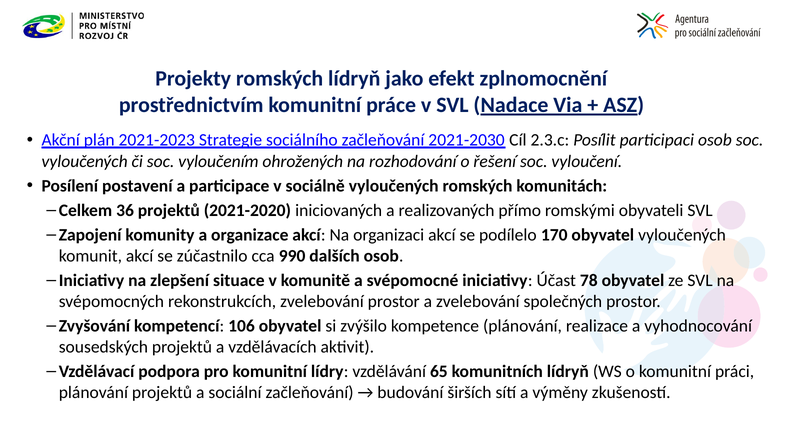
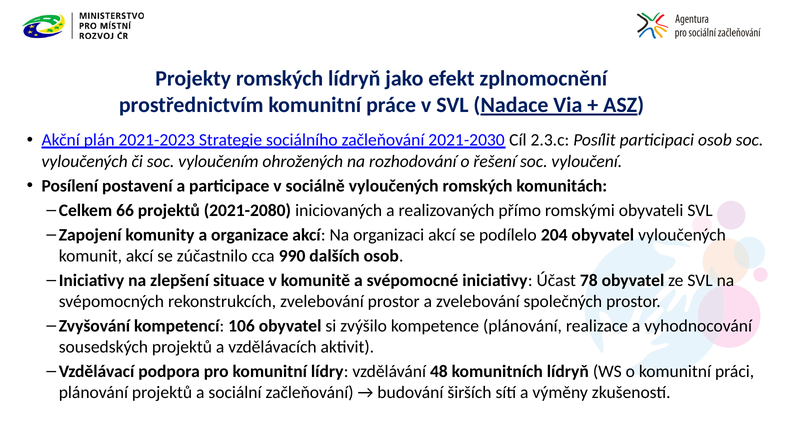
36: 36 -> 66 (125, 211)
2021-2020: 2021-2020 -> 2021-2080 (247, 211)
170: 170 -> 204 (554, 235)
65: 65 -> 48 (439, 372)
